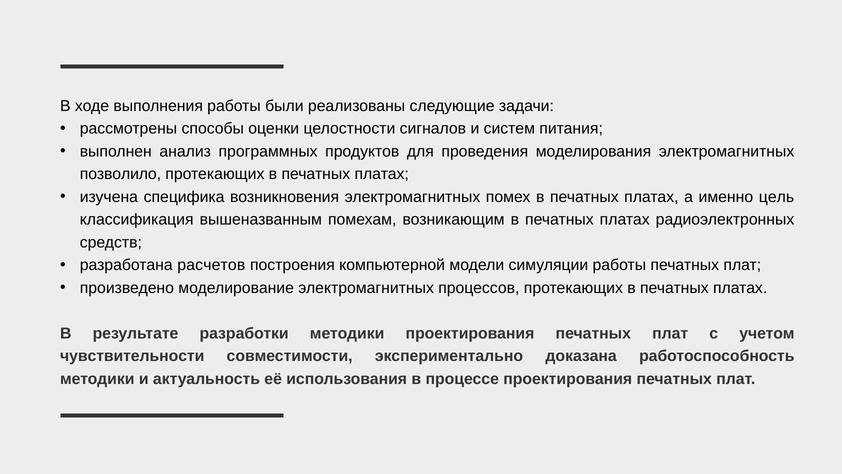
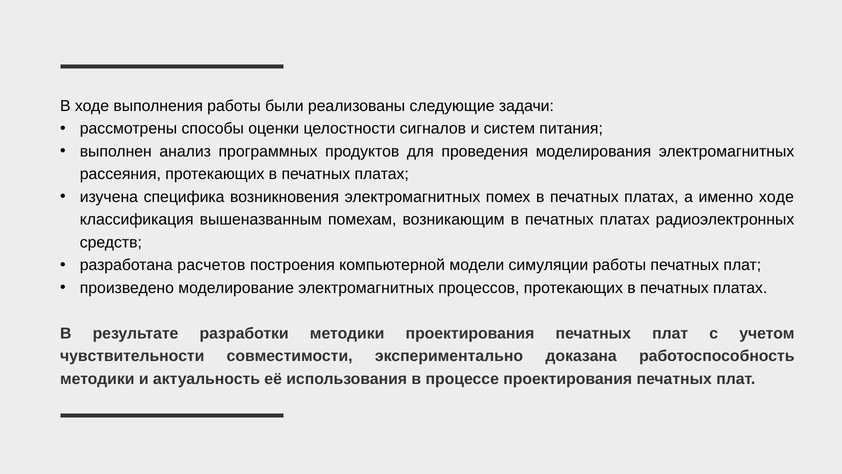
позволило: позволило -> рассеяния (120, 174)
именно цель: цель -> ходе (776, 197)
